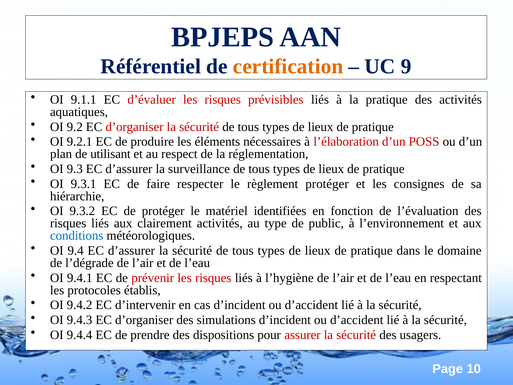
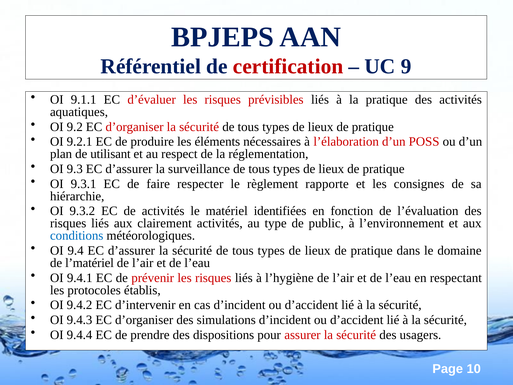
certification colour: orange -> red (288, 66)
règlement protéger: protéger -> rapporte (327, 184)
de protéger: protéger -> activités (163, 211)
l’dégrade: l’dégrade -> l’matériel (90, 263)
